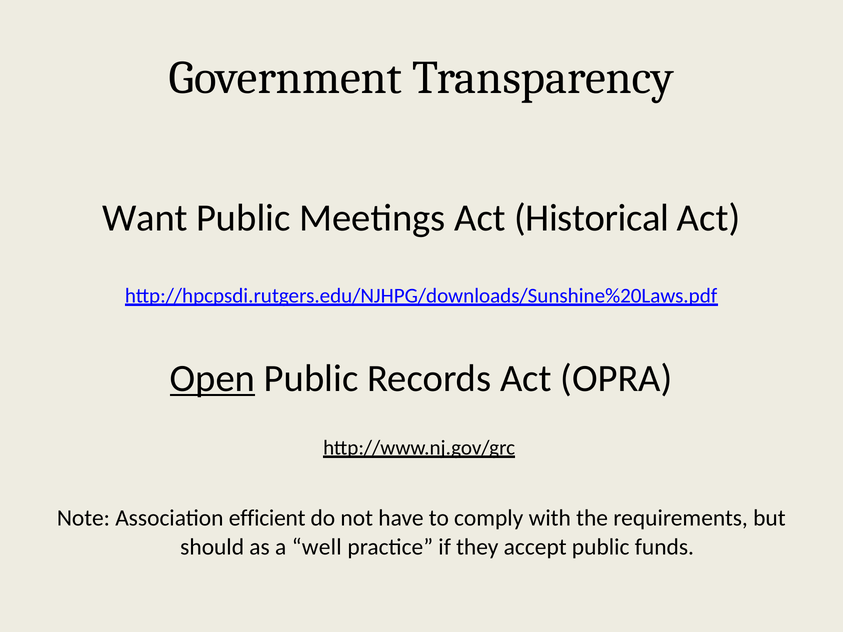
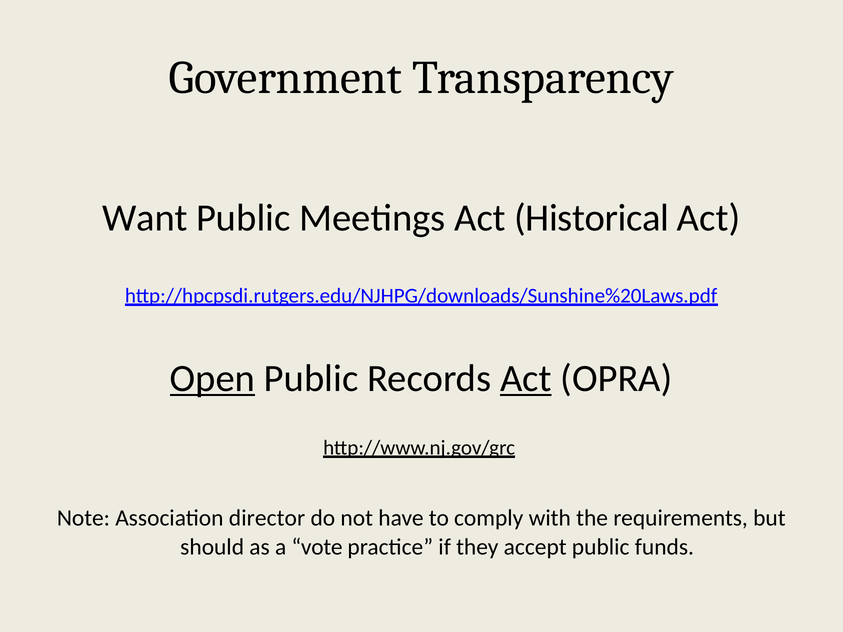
Act underline: none -> present (526, 379)
efficient: efficient -> director (267, 518)
well: well -> vote (317, 547)
